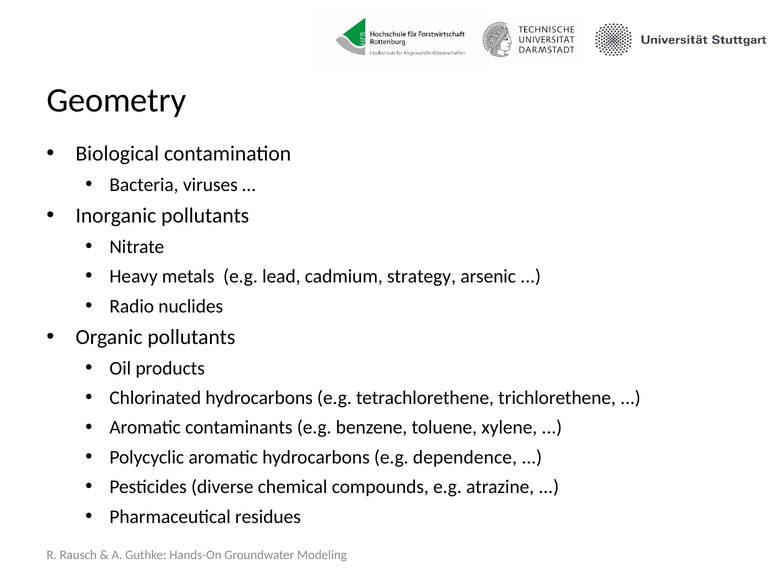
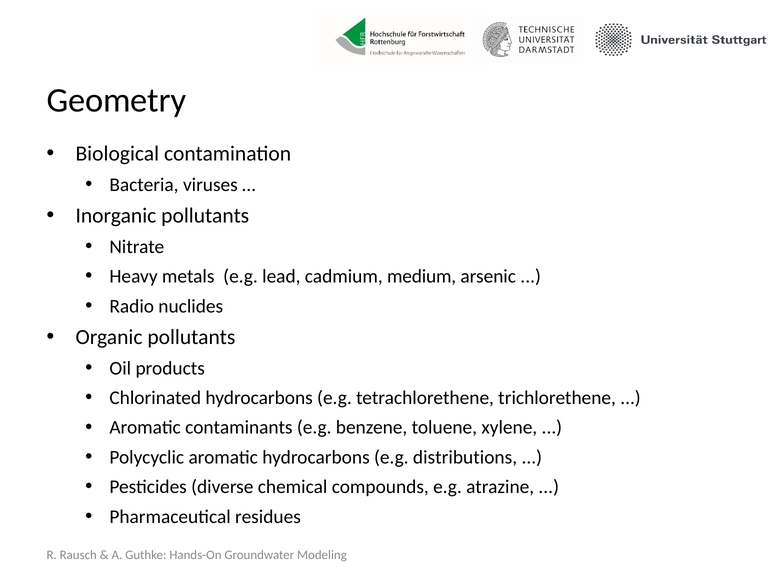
strategy: strategy -> medium (422, 277)
dependence: dependence -> distributions (465, 457)
